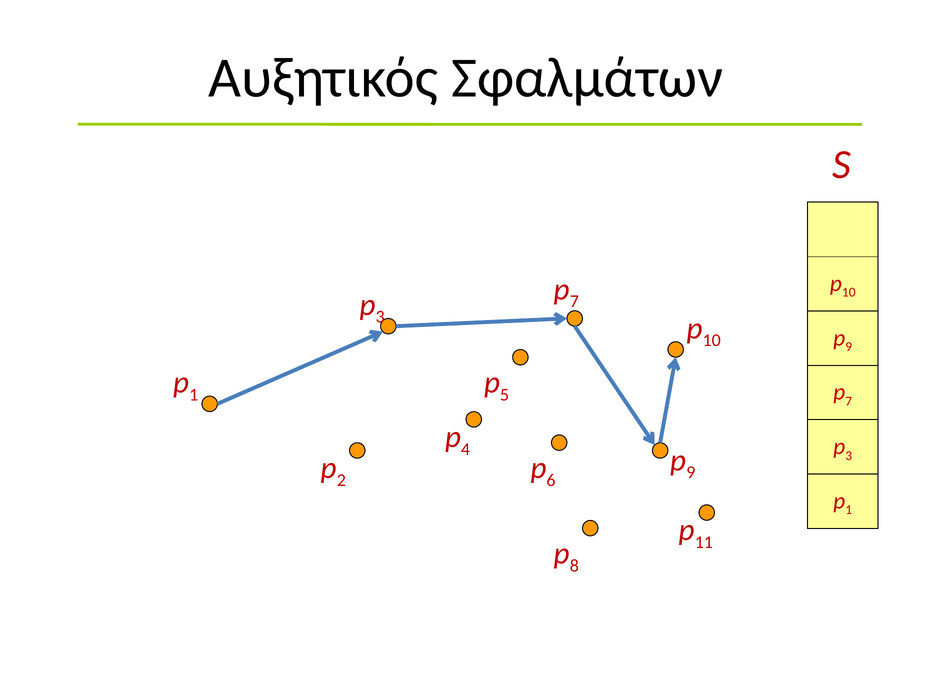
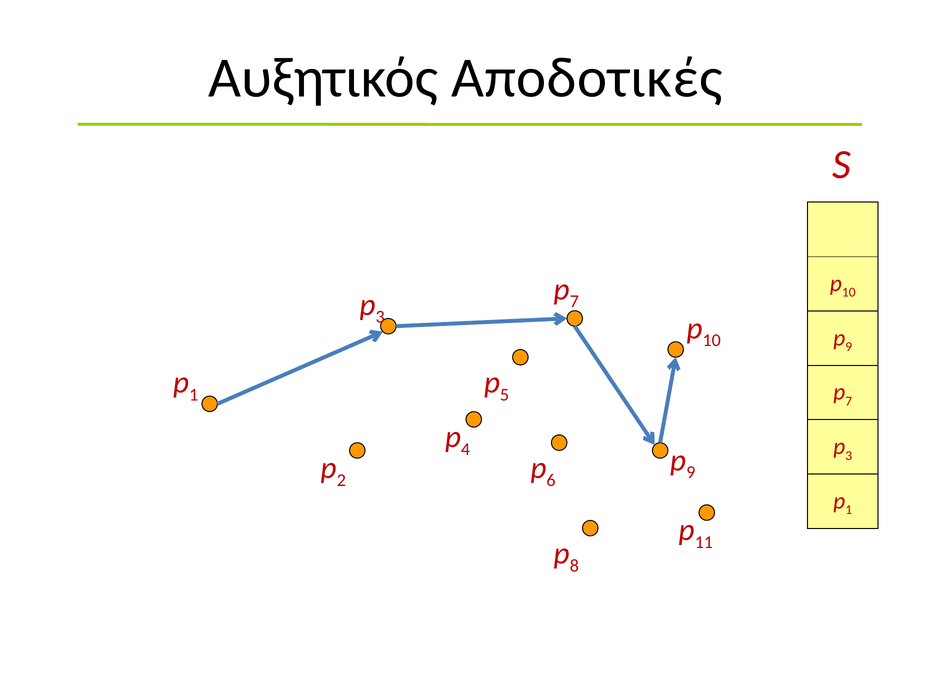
Σφαλμάτων: Σφαλμάτων -> Αποδοτικές (587, 78)
